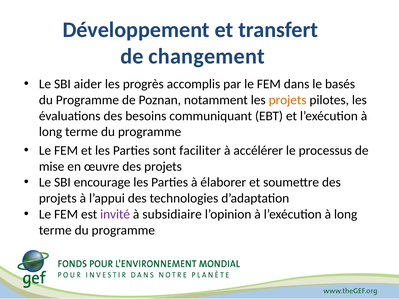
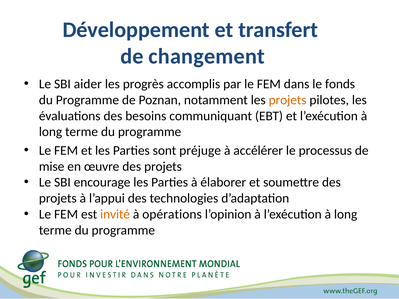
basés: basés -> fonds (340, 84)
faciliter: faciliter -> préjuge (200, 151)
invité colour: purple -> orange (115, 214)
subsidiaire: subsidiaire -> opérations (172, 214)
